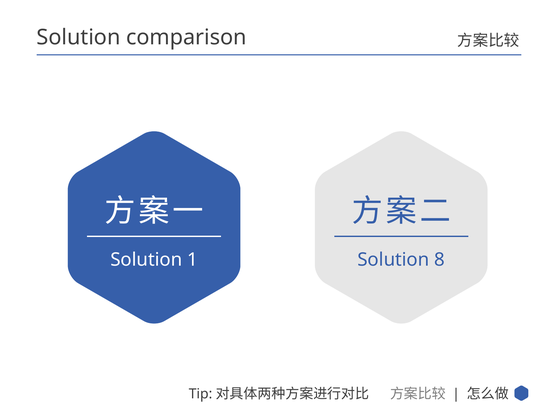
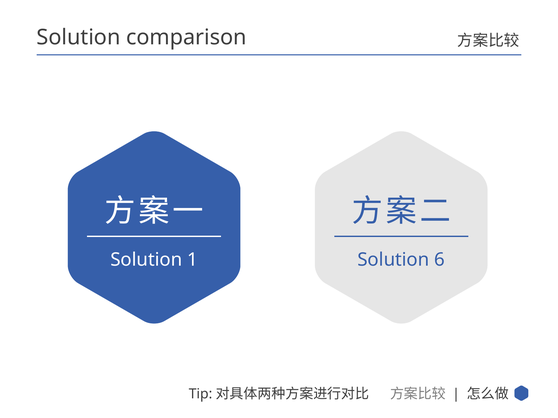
8: 8 -> 6 (440, 260)
